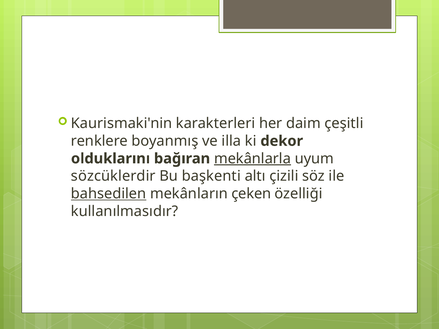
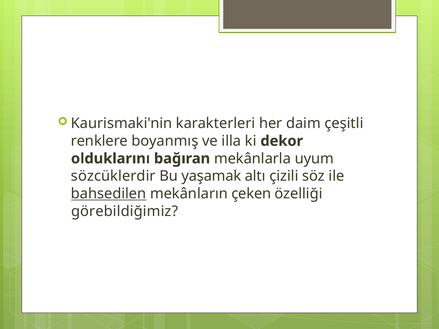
mekânlarla underline: present -> none (252, 159)
başkenti: başkenti -> yaşamak (211, 176)
kullanılmasıdır: kullanılmasıdır -> görebildiğimiz (125, 211)
